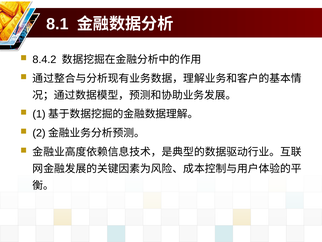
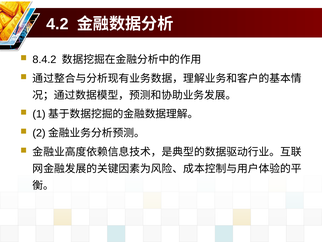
8.1: 8.1 -> 4.2 (57, 24)
